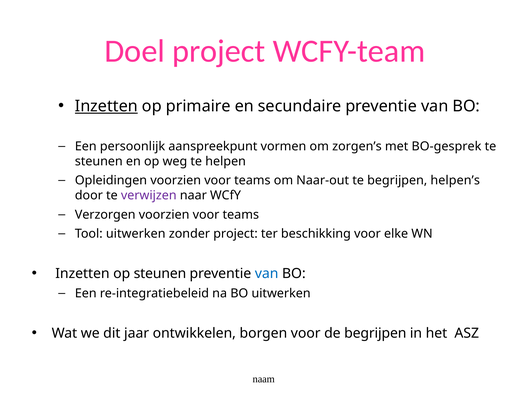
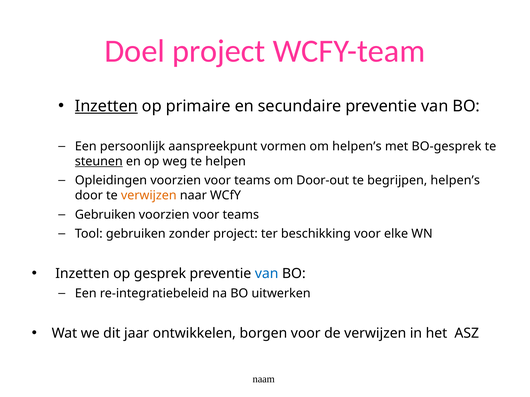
om zorgen’s: zorgen’s -> helpen’s (357, 147)
steunen underline: none -> present (99, 162)
Naar-out: Naar-out -> Door-out (323, 181)
verwijzen colour: purple -> orange (149, 196)
Verzorgen: Verzorgen -> Gebruiken (105, 215)
Tool uitwerken: uitwerken -> gebruiken (136, 234)
op steunen: steunen -> gesprek (160, 274)
de begrijpen: begrijpen -> verwijzen (375, 334)
